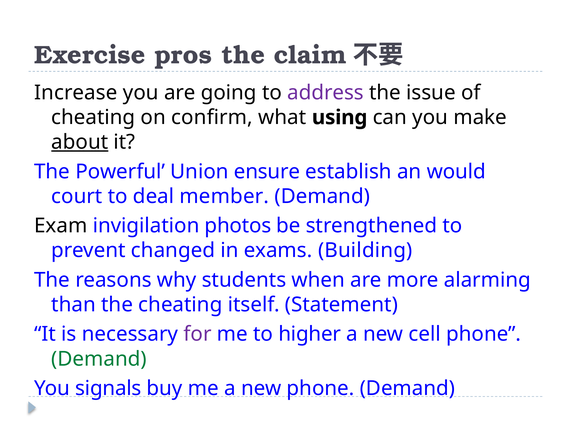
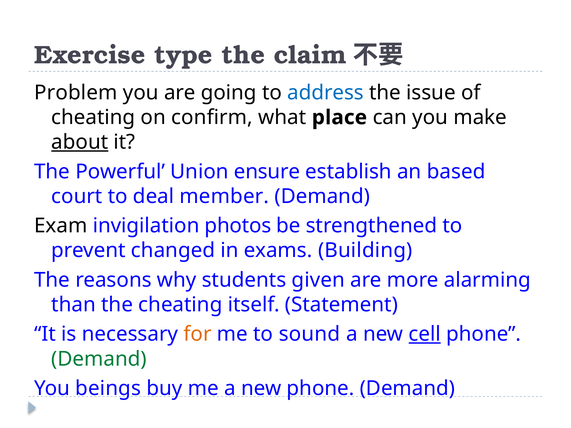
pros: pros -> type (183, 55)
Increase: Increase -> Problem (76, 93)
address colour: purple -> blue (326, 93)
using: using -> place (339, 117)
would: would -> based (456, 172)
when: when -> given (318, 280)
for colour: purple -> orange (198, 334)
higher: higher -> sound (309, 334)
cell underline: none -> present (425, 334)
signals: signals -> beings (108, 389)
